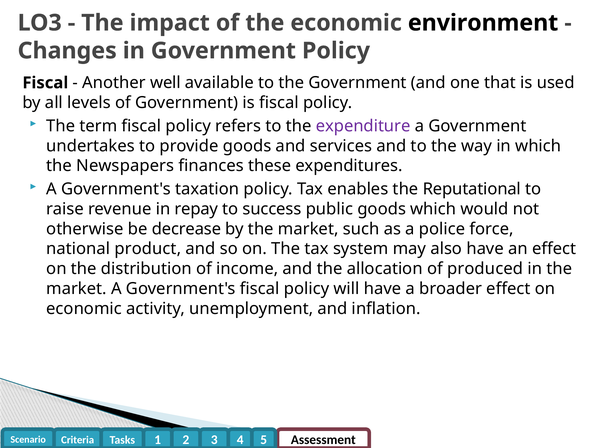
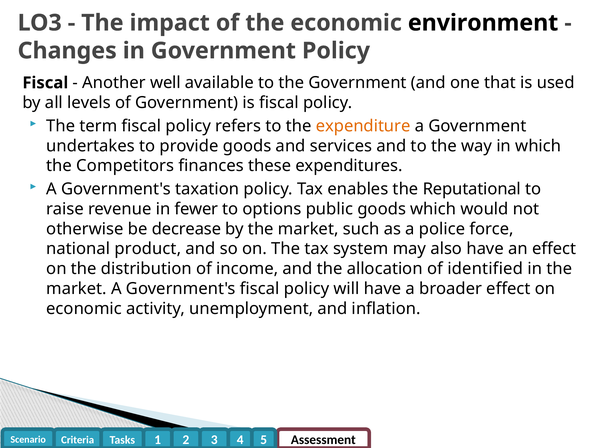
expenditure colour: purple -> orange (363, 126)
Newspapers: Newspapers -> Competitors (125, 166)
repay: repay -> fewer (196, 209)
success: success -> options (272, 209)
produced: produced -> identified (485, 269)
